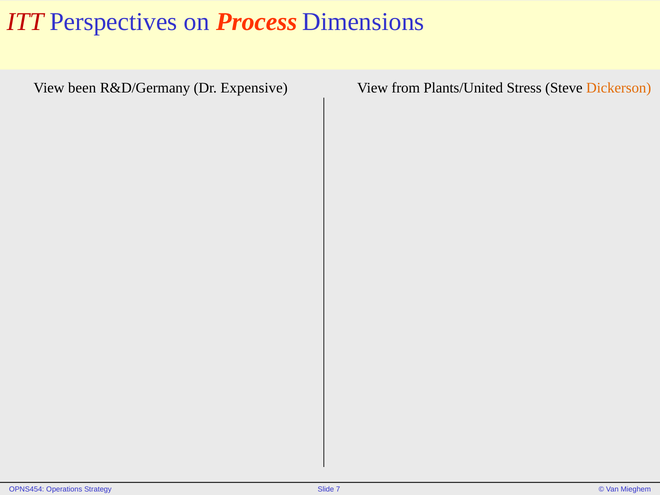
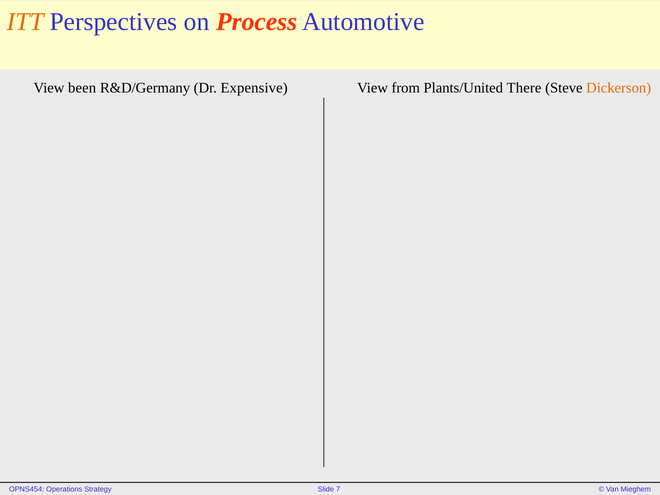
ITT colour: red -> orange (25, 22)
Dimensions: Dimensions -> Automotive (363, 22)
Stress: Stress -> There (524, 88)
